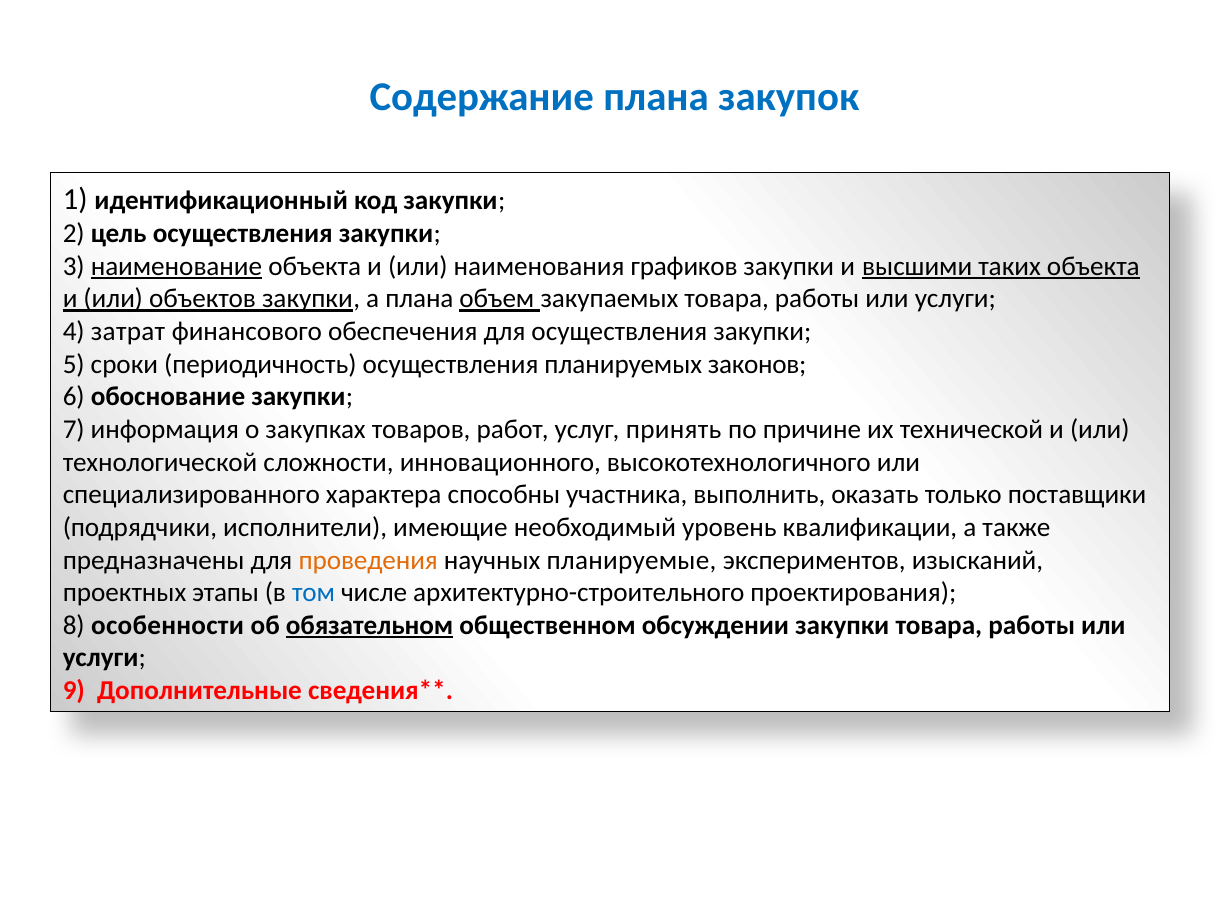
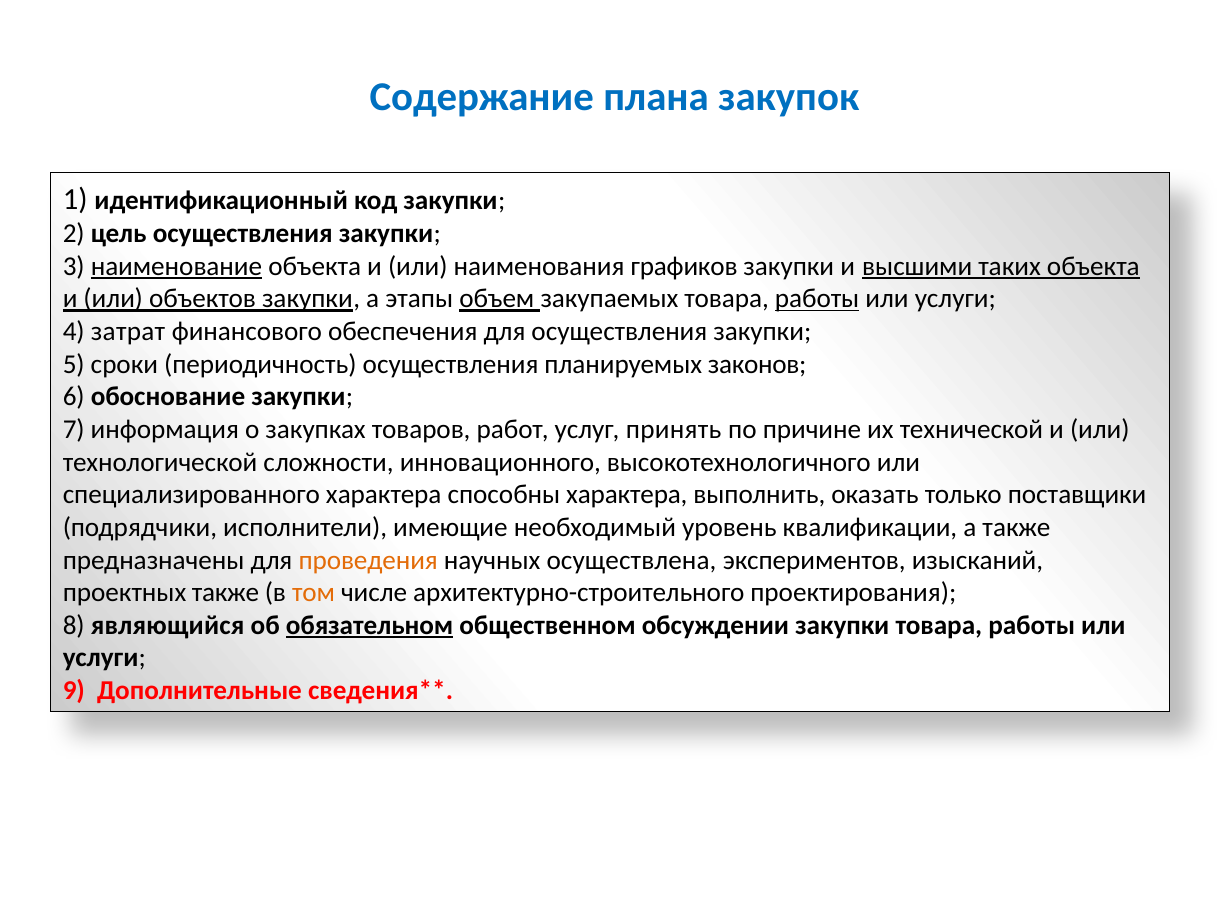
а плана: плана -> этапы (419, 299)
работы underline: none -> present (817, 299)
способны участника: участника -> характера (627, 495)
планируемые: планируемые -> осуществлена (632, 560)
проектных этапы: этапы -> также (226, 593)
том colour: blue -> orange (314, 593)
особенности: особенности -> являющийся (168, 625)
